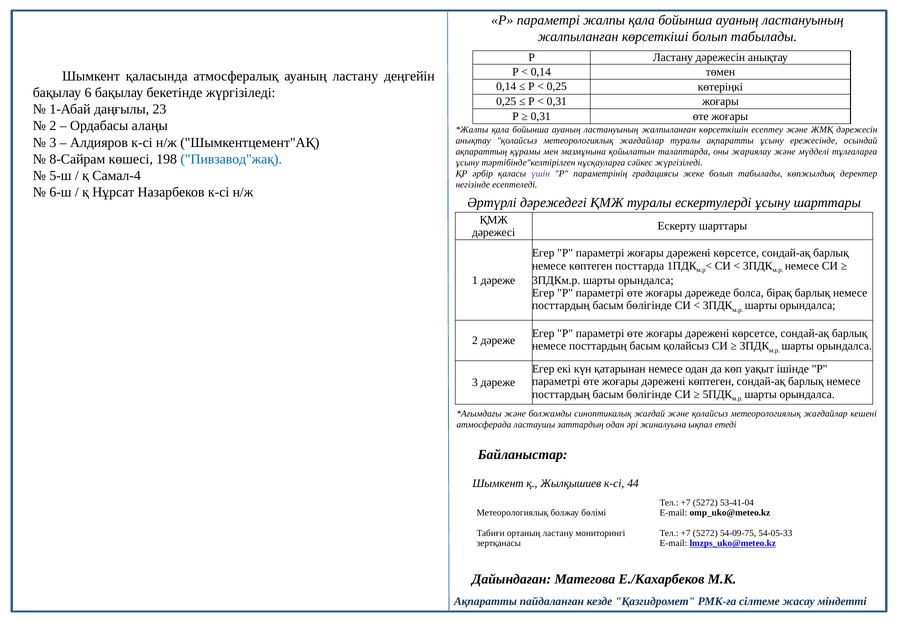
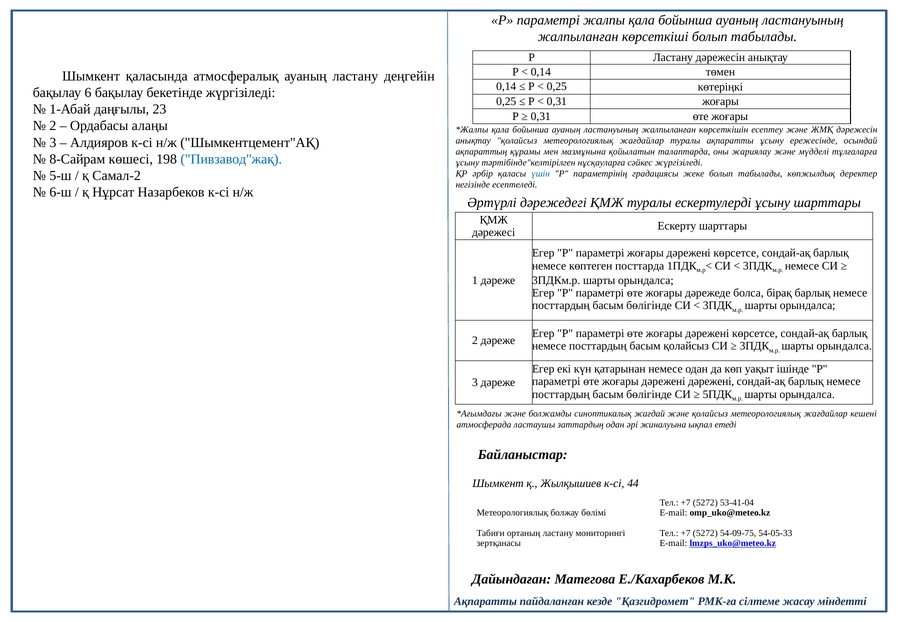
Самал-4: Самал-4 -> Самал-2 (117, 176)
үшін colour: purple -> blue (541, 174)
дәрежені көптеген: көптеген -> дәрежені (711, 381)
